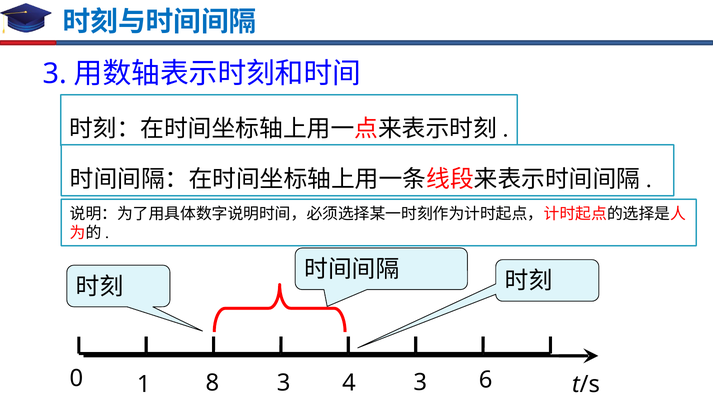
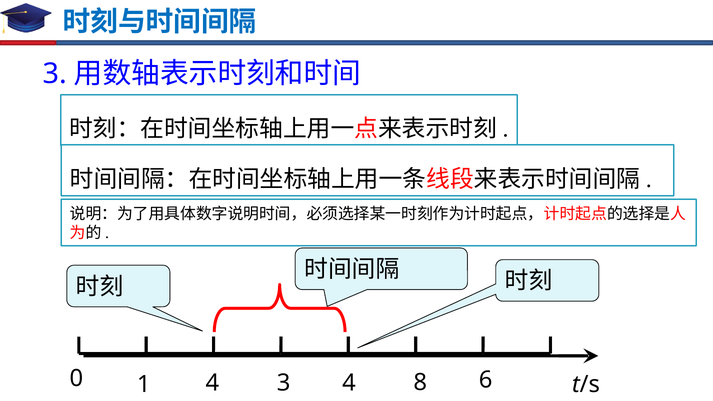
1 8: 8 -> 4 (212, 383)
4 3: 3 -> 8 (420, 382)
